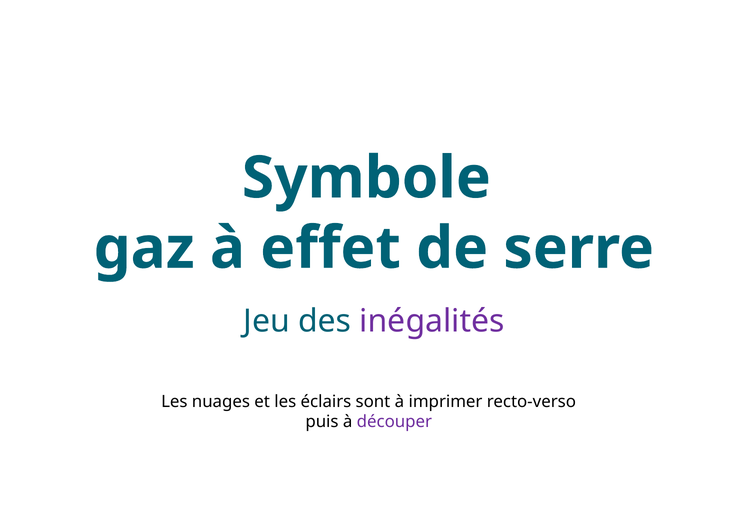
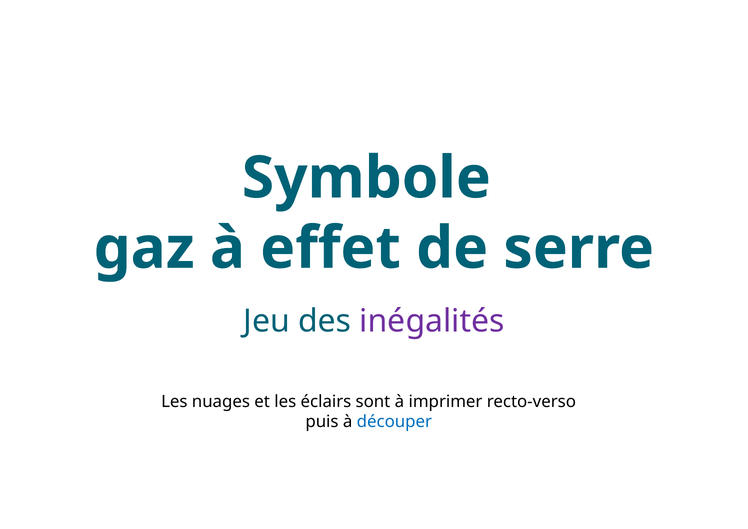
découper colour: purple -> blue (394, 422)
